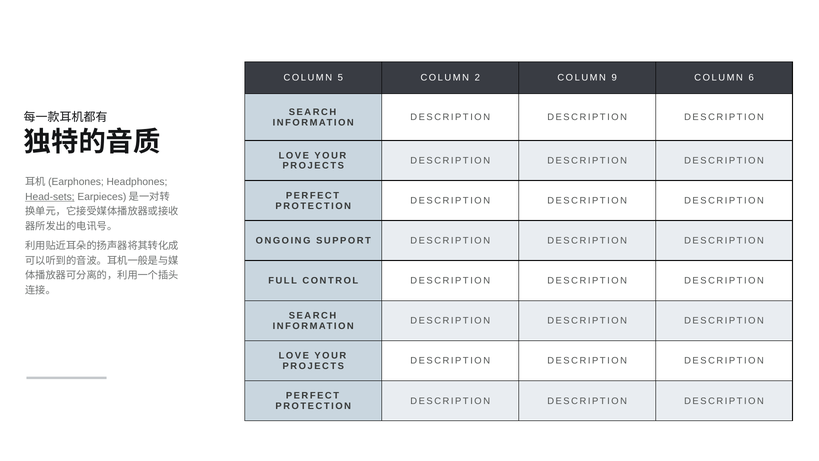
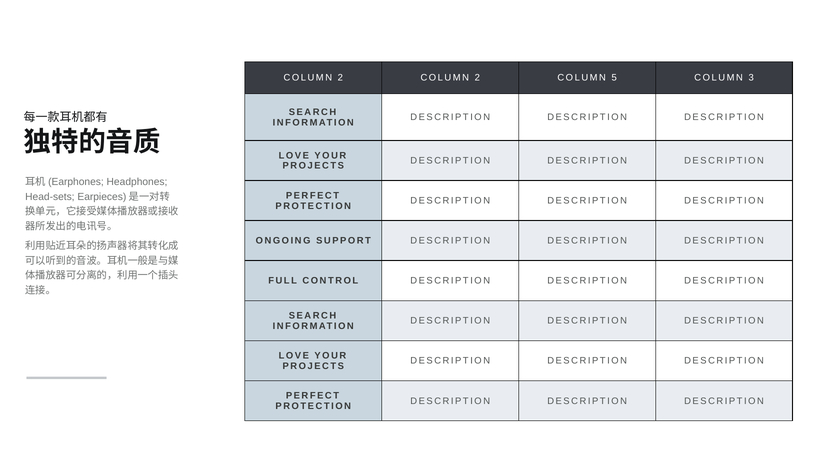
5: 5 -> 2 (340, 78)
9: 9 -> 5 (614, 78)
6: 6 -> 3 (751, 78)
Head-sets underline: present -> none (50, 197)
